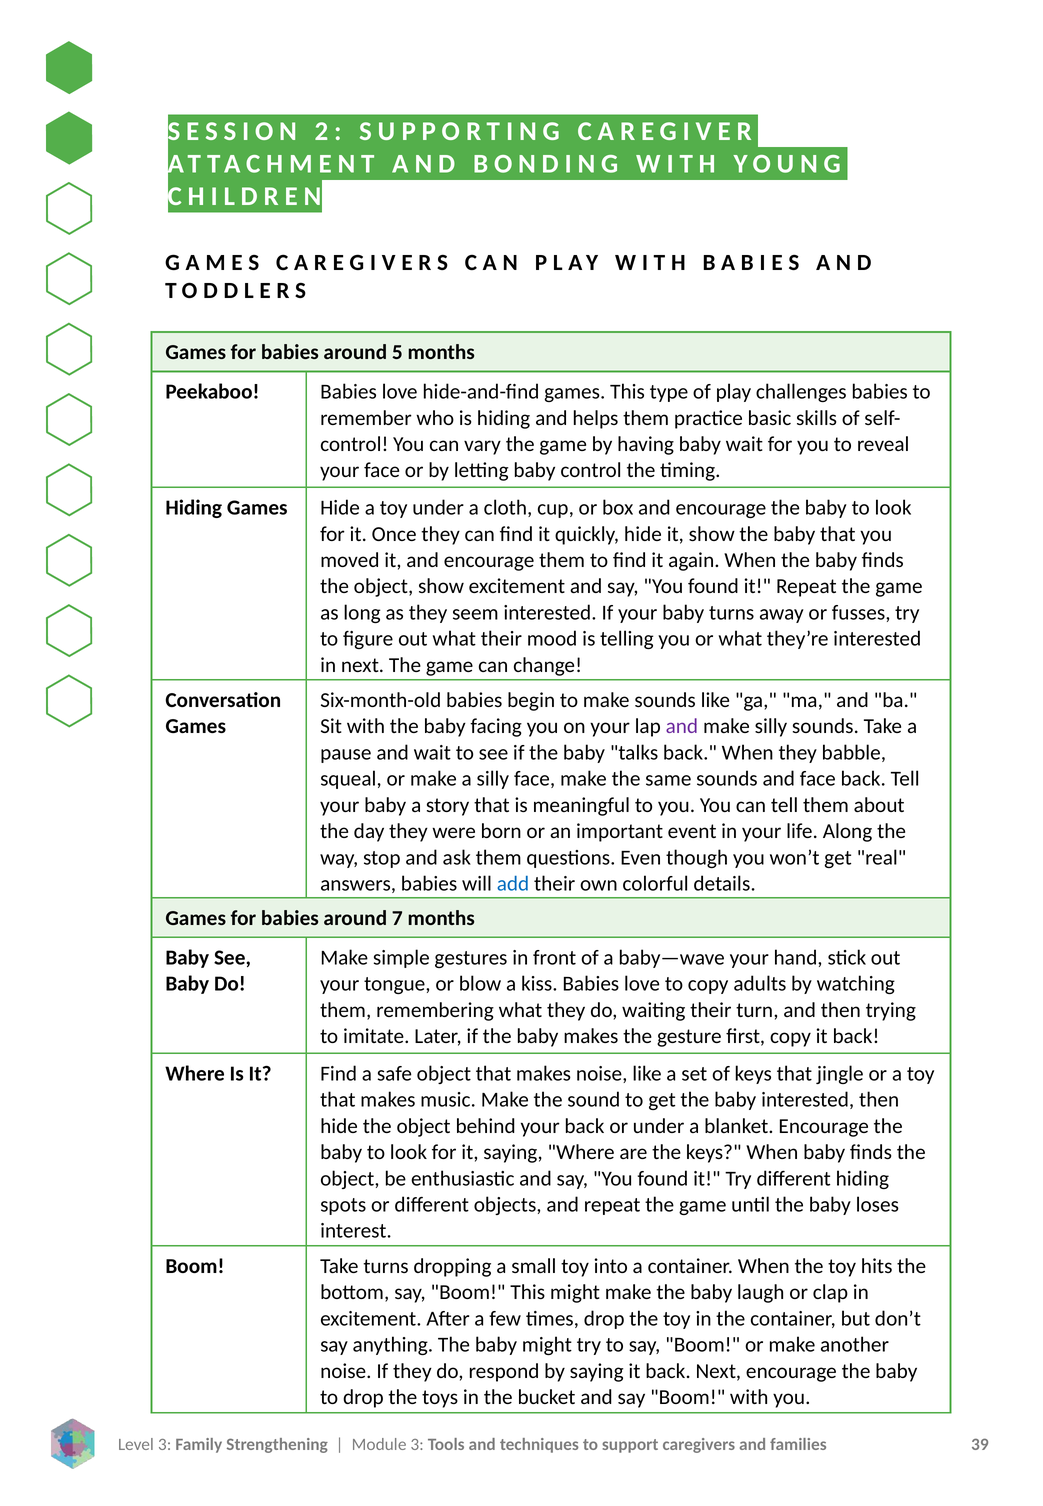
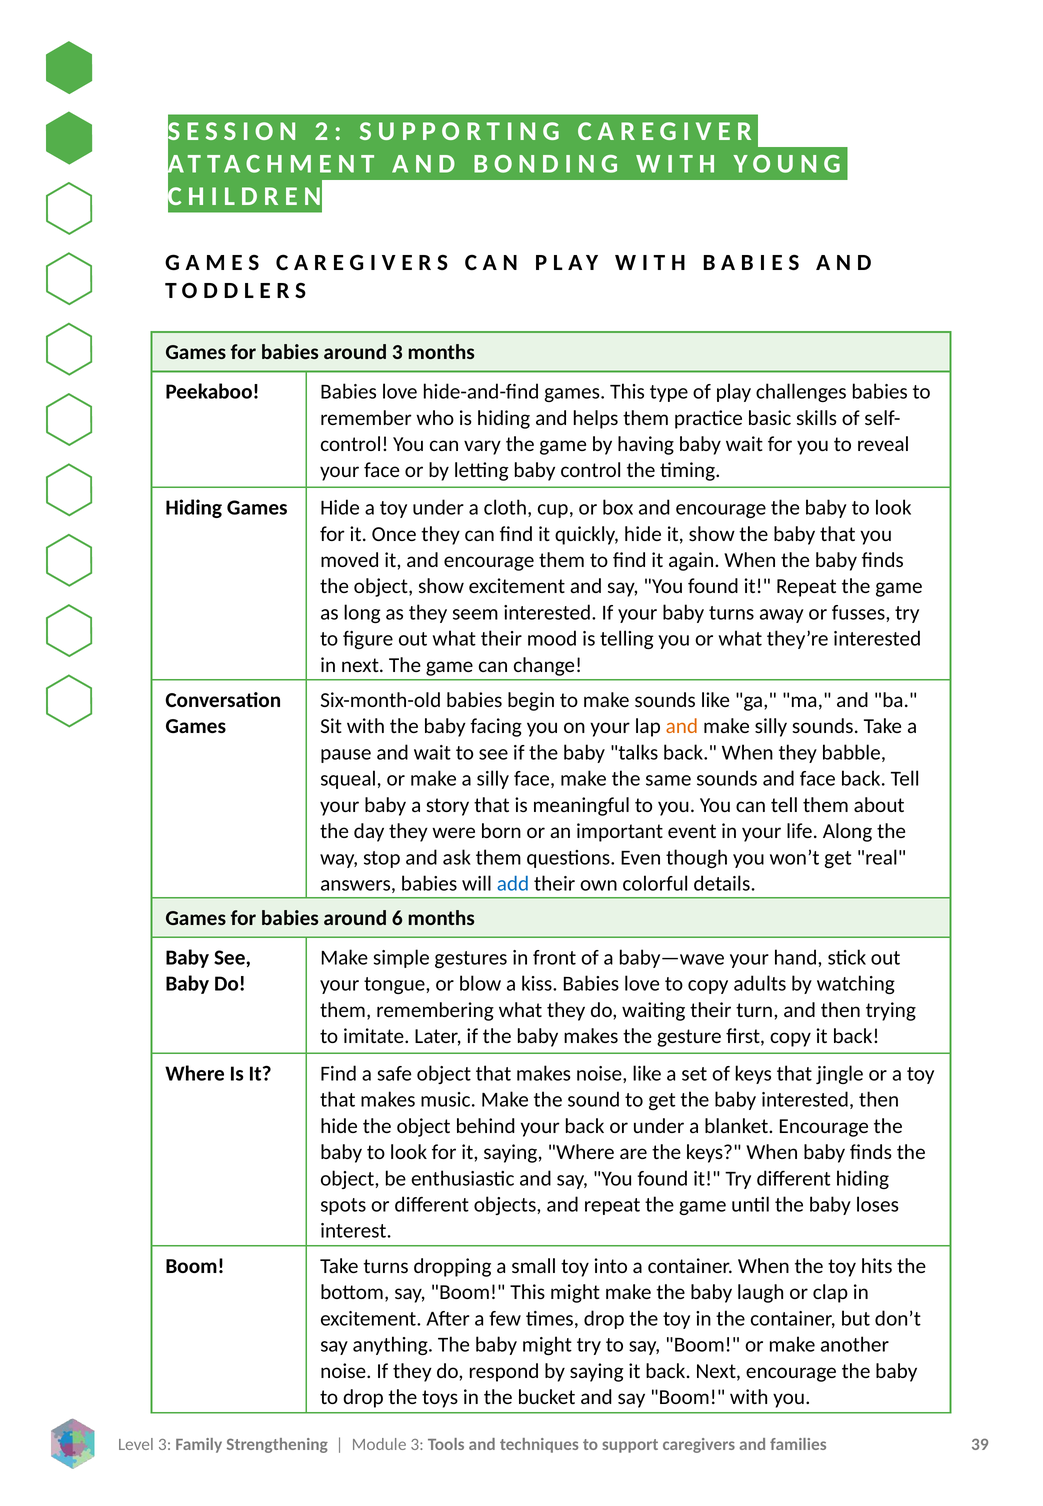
around 5: 5 -> 3 (397, 352)
and colour: purple -> orange (682, 727)
7: 7 -> 6 (397, 919)
